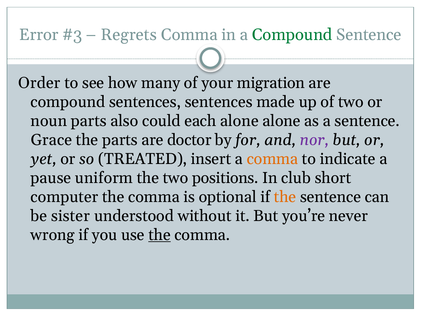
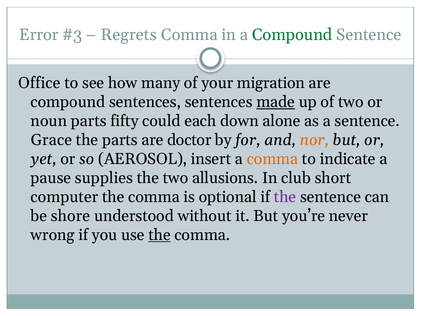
Order: Order -> Office (39, 83)
made underline: none -> present (276, 102)
also: also -> fifty (124, 121)
each alone: alone -> down (239, 121)
nor colour: purple -> orange (315, 140)
TREATED: TREATED -> AEROSOL (143, 159)
uniform: uniform -> supplies (104, 178)
positions: positions -> allusions (225, 178)
the colour: orange -> purple (285, 197)
sister: sister -> shore (71, 216)
